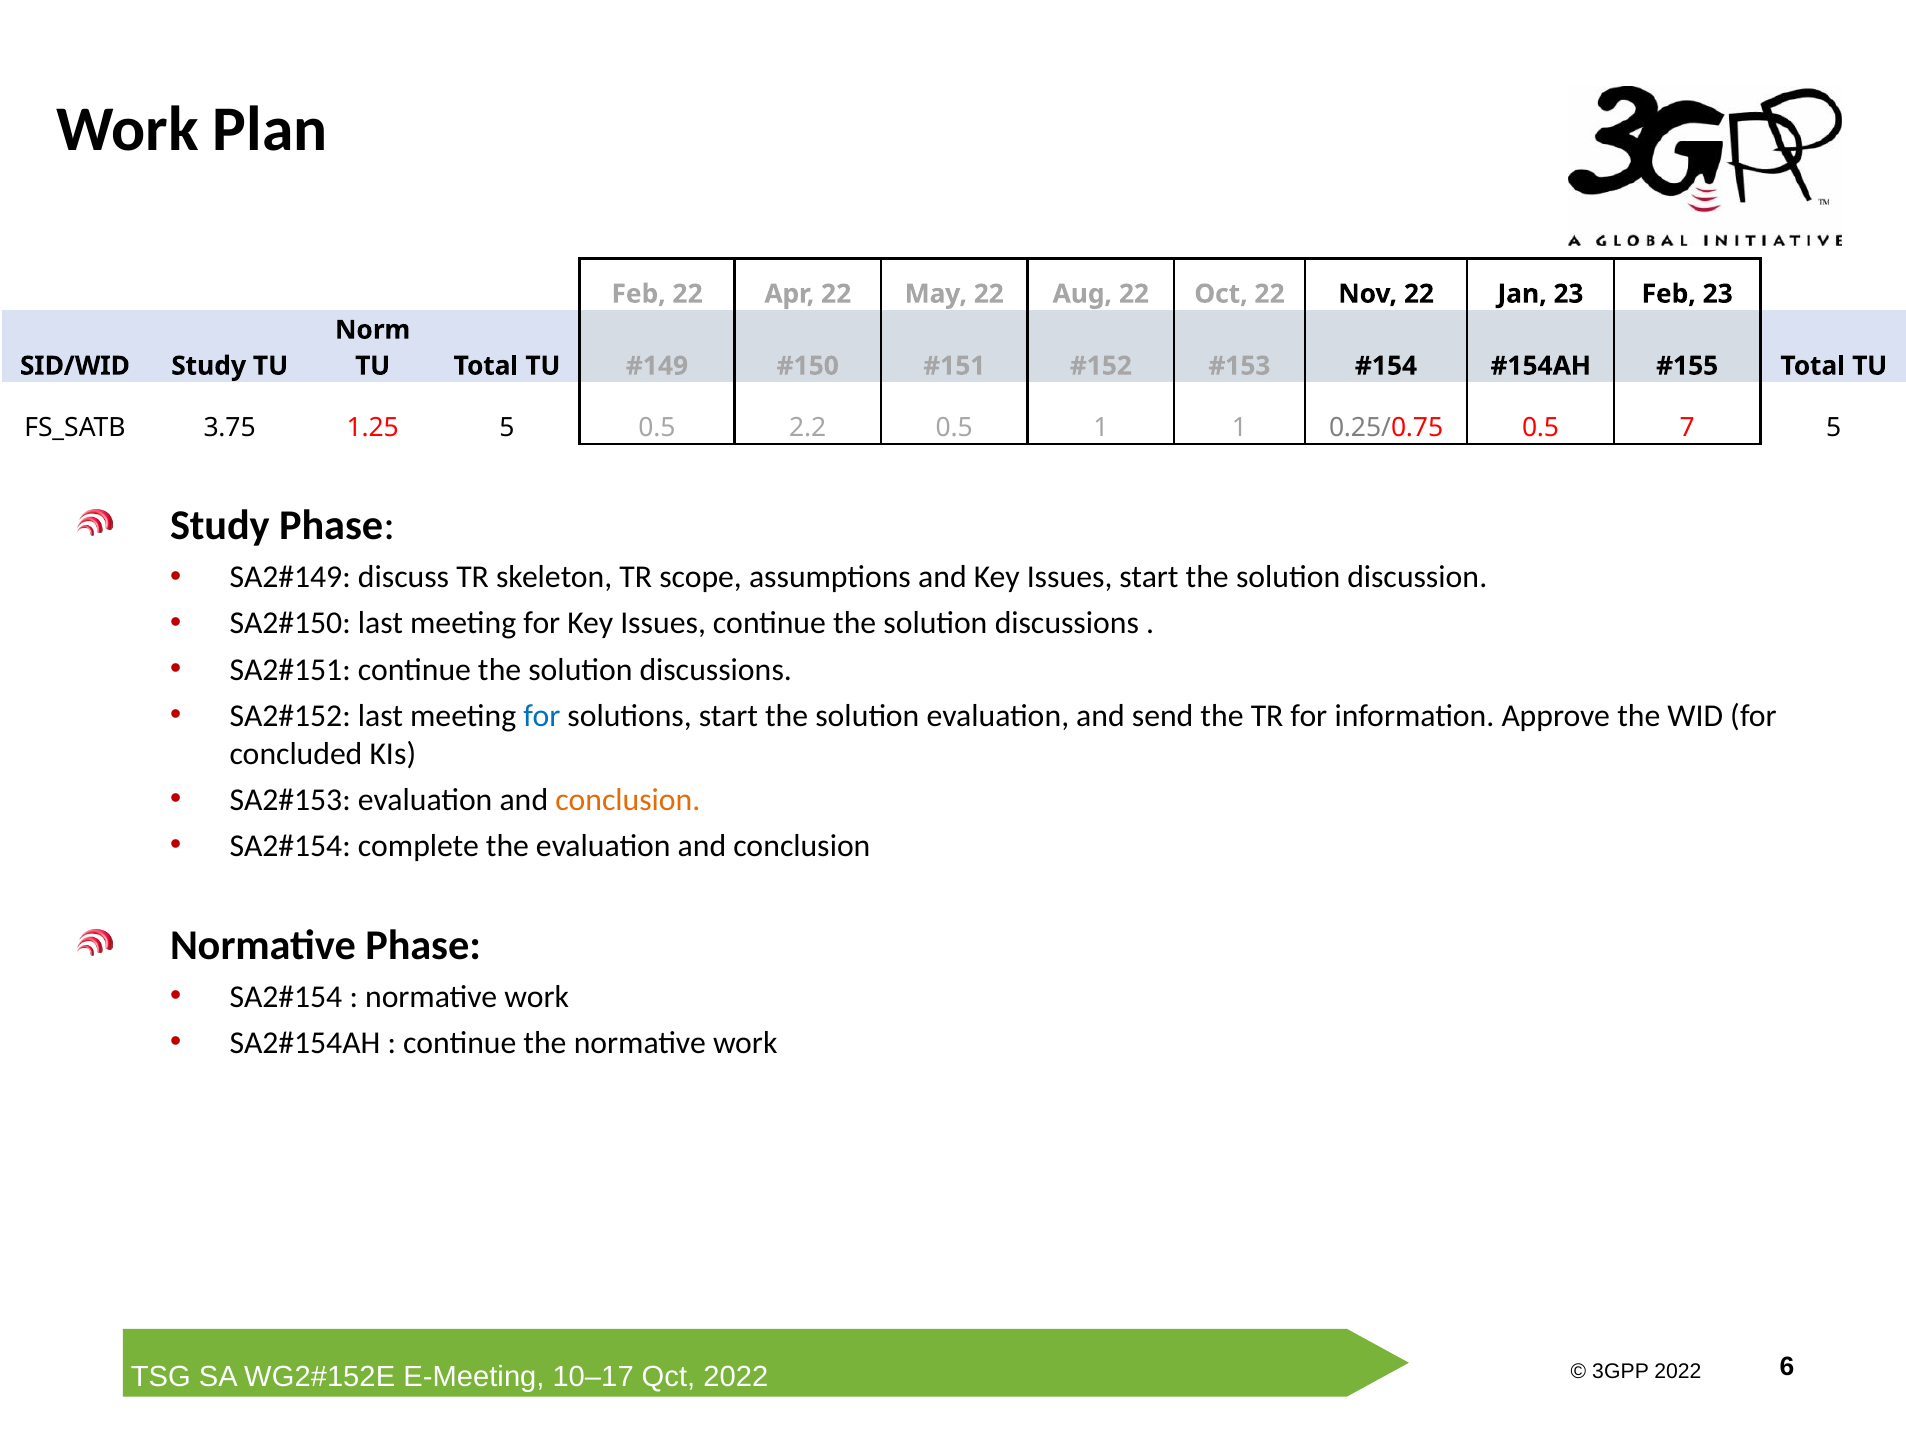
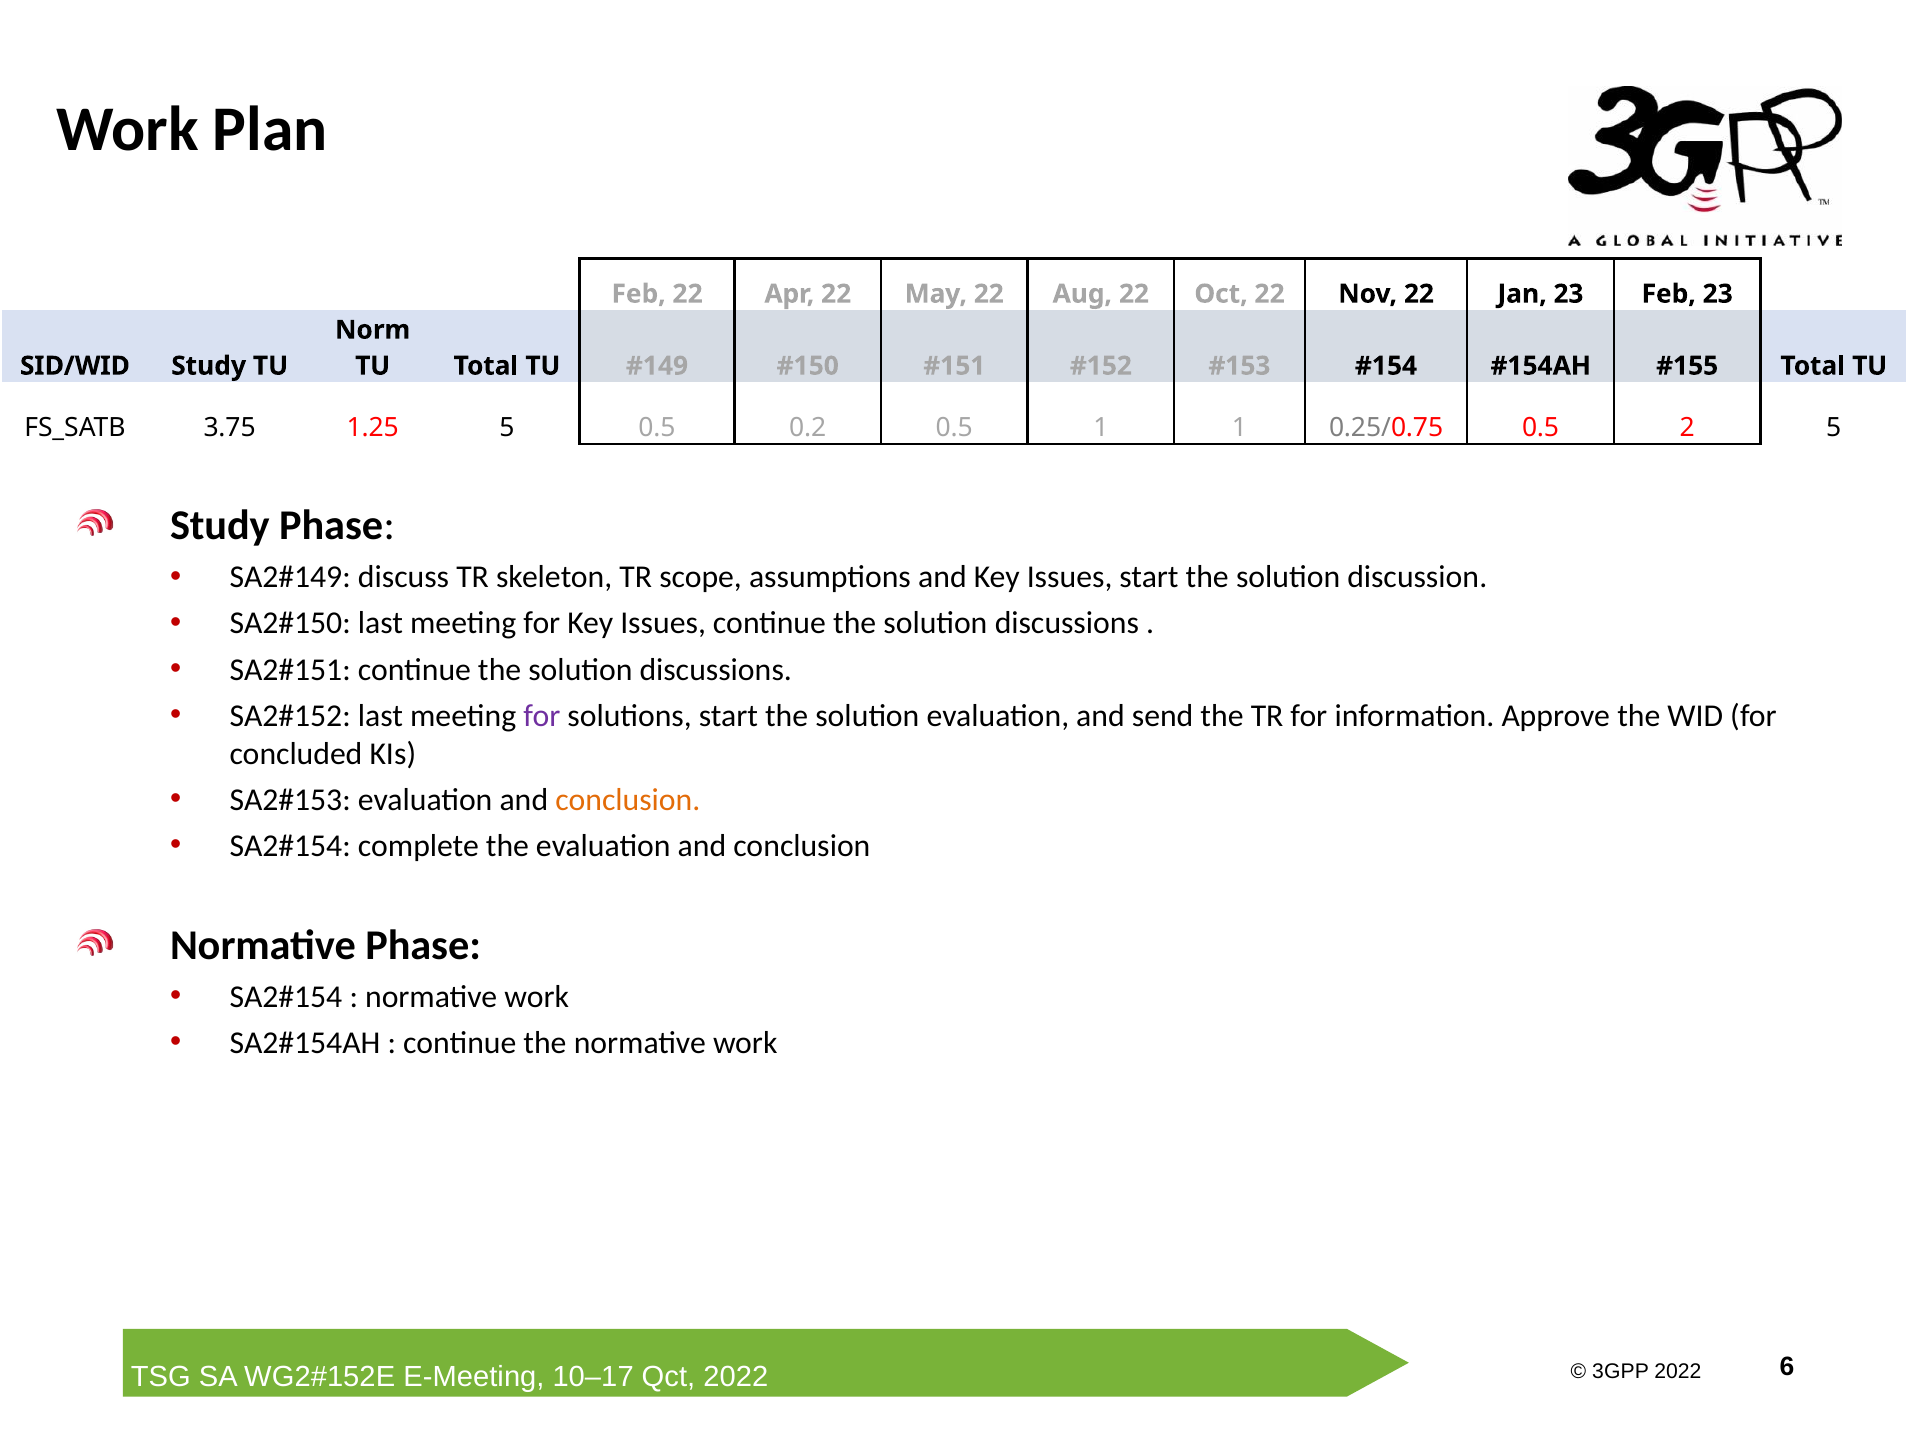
2.2: 2.2 -> 0.2 (808, 428)
7: 7 -> 2 (1687, 428)
for colour: blue -> purple (542, 715)
